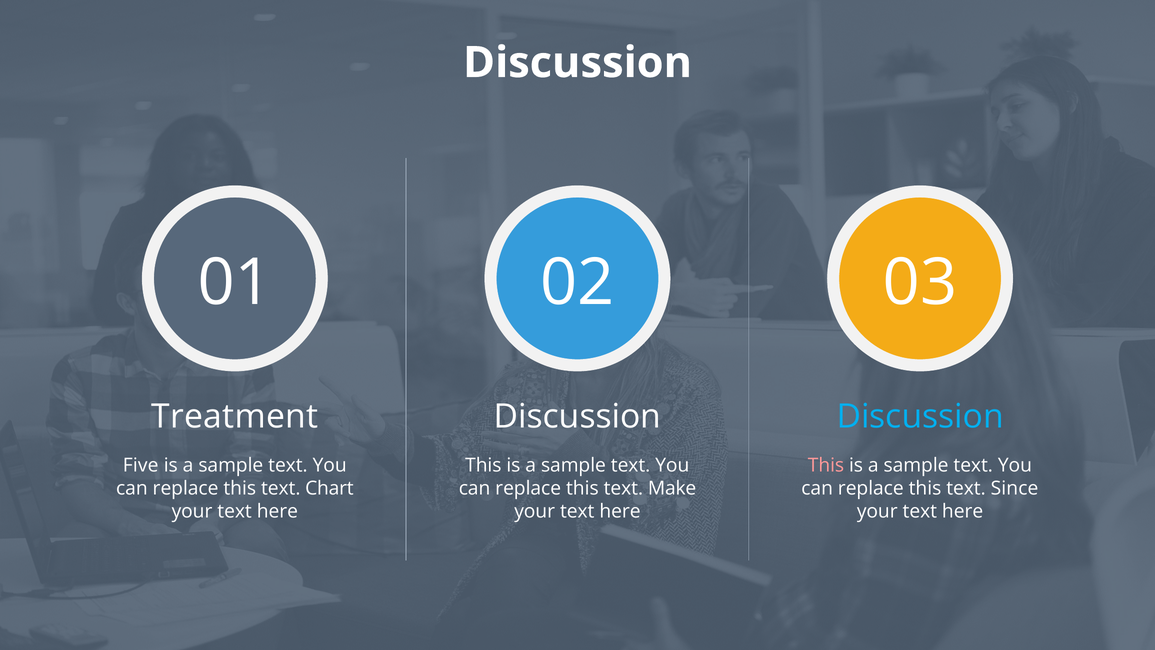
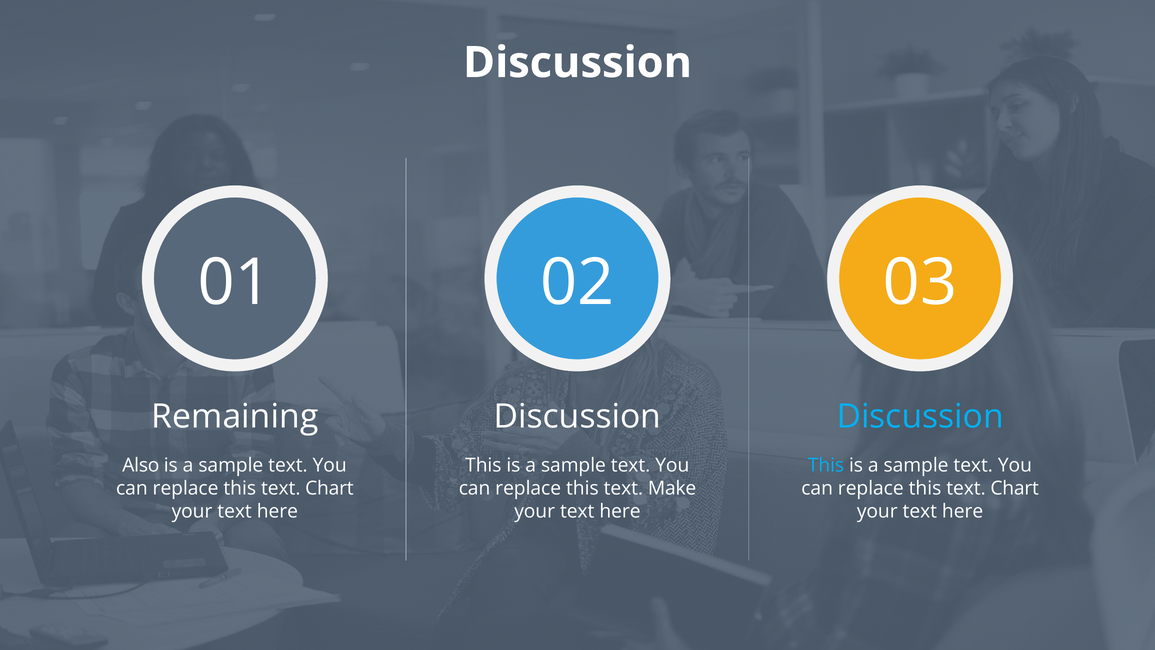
Treatment: Treatment -> Remaining (235, 416)
Five: Five -> Also (141, 465)
This colour: pink -> light blue (826, 465)
Since: Since -> Chart (1015, 488)
